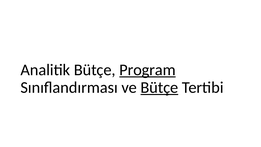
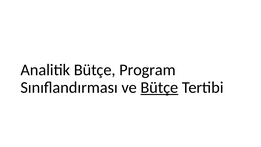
Program underline: present -> none (147, 70)
